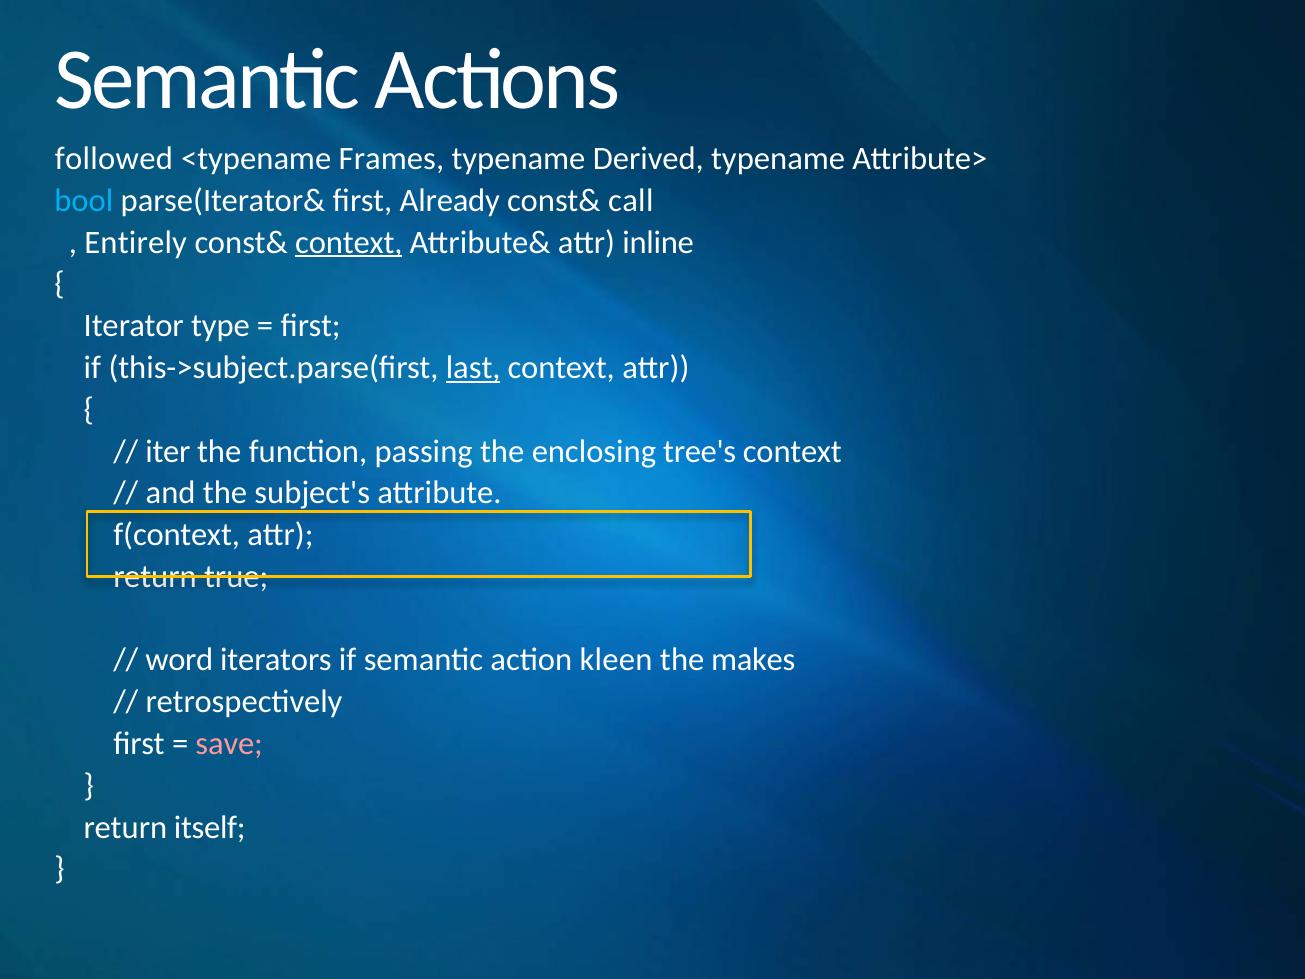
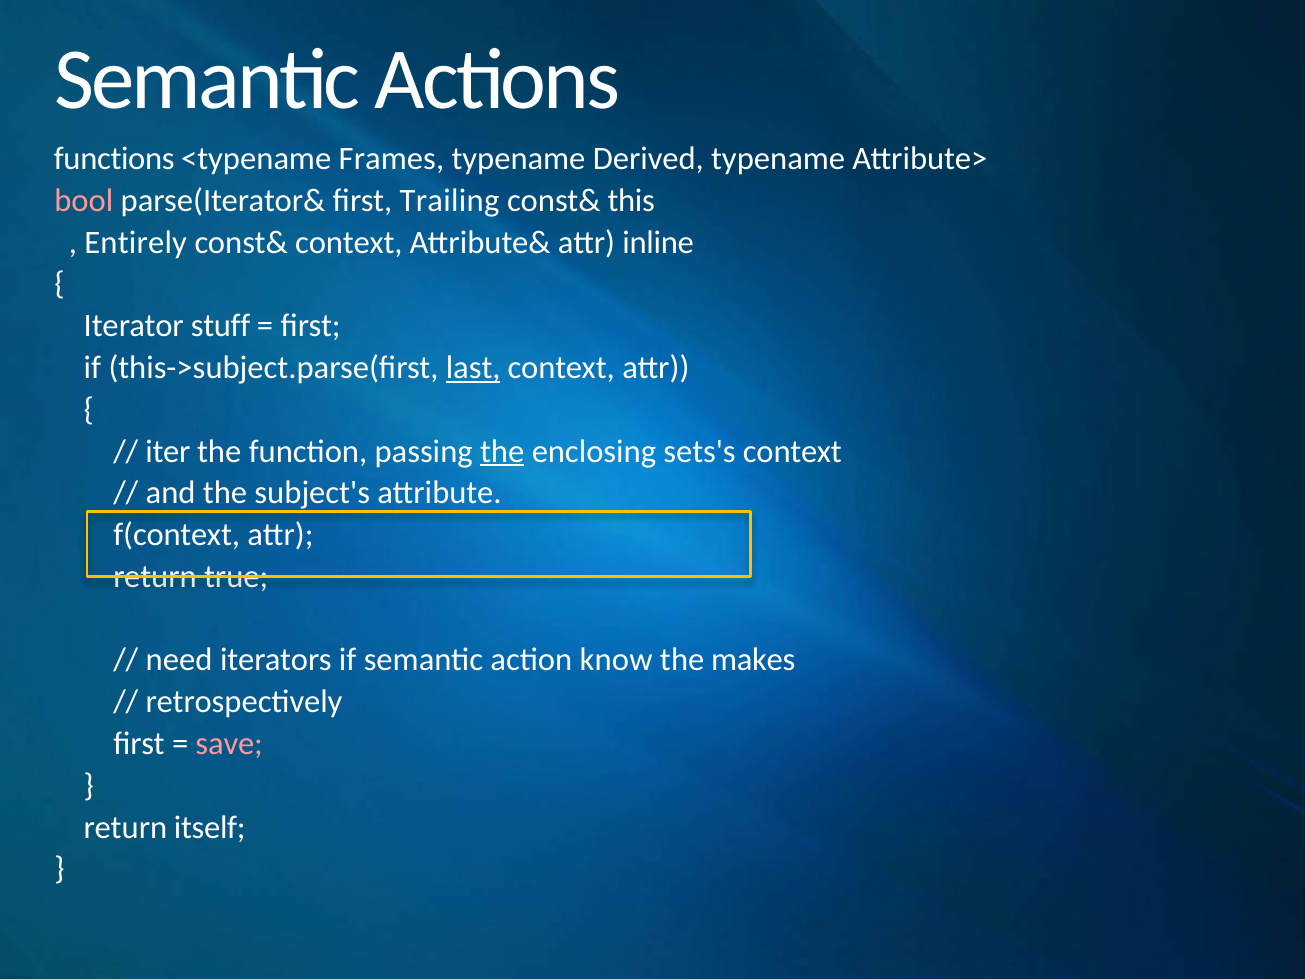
followed: followed -> functions (114, 159)
bool colour: light blue -> pink (84, 201)
Already: Already -> Trailing (450, 201)
call: call -> this (631, 201)
context underline: present -> none (349, 242)
type: type -> stuff (221, 326)
the underline: none -> present (502, 451)
tree's: tree's -> sets's (700, 451)
word: word -> need (179, 660)
kleen: kleen -> know (616, 660)
